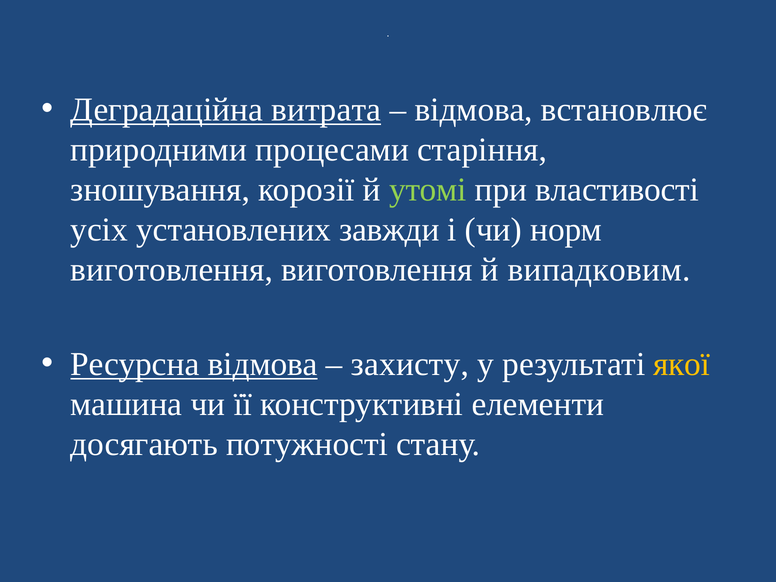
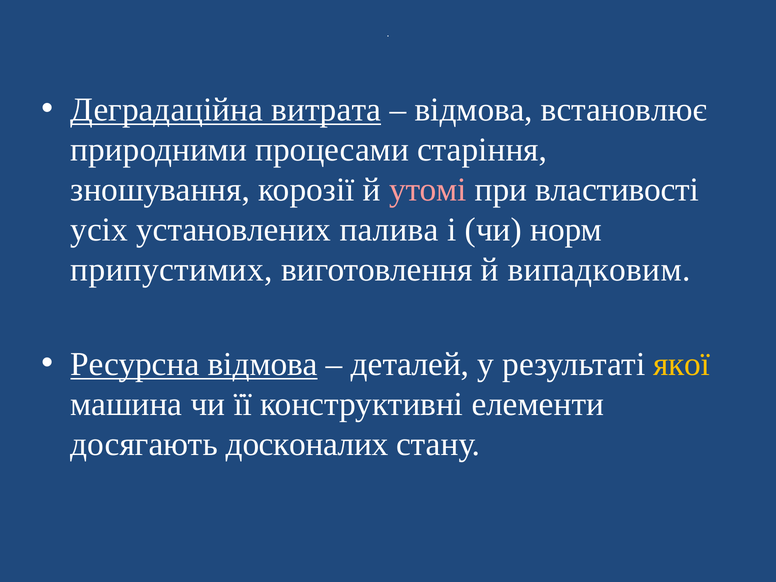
утомі colour: light green -> pink (428, 190)
завжди: завжди -> палива (389, 230)
виготовлення: виготовлення -> припустимих (172, 270)
захисту: захисту -> деталей (410, 364)
потужності: потужності -> досконалих (307, 444)
